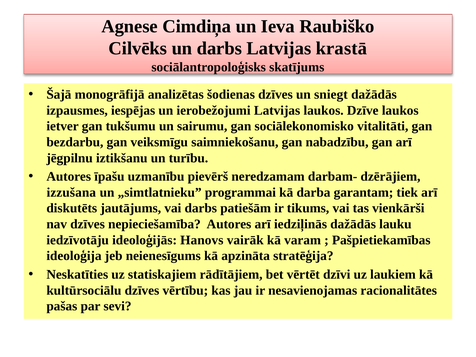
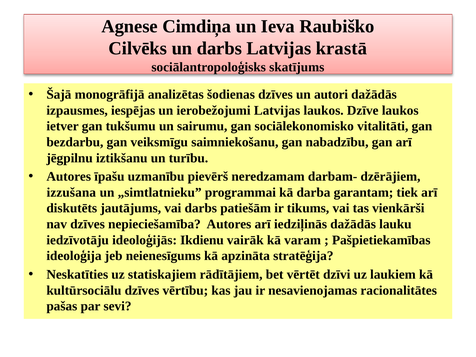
sniegt: sniegt -> autori (331, 95)
Hanovs: Hanovs -> Ikdienu (202, 240)
